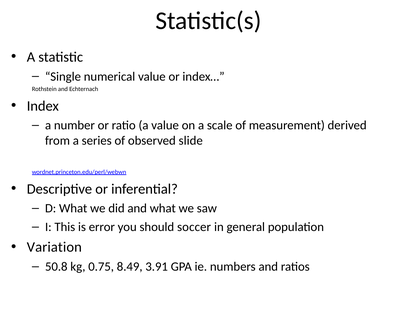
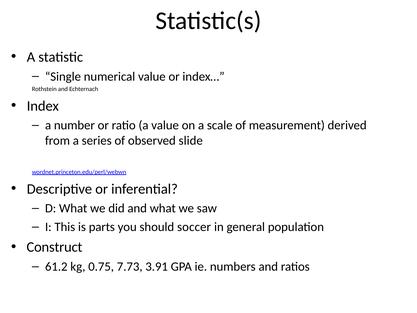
error: error -> parts (102, 227)
Variation: Variation -> Construct (54, 247)
50.8: 50.8 -> 61.2 (56, 266)
8.49: 8.49 -> 7.73 (130, 266)
